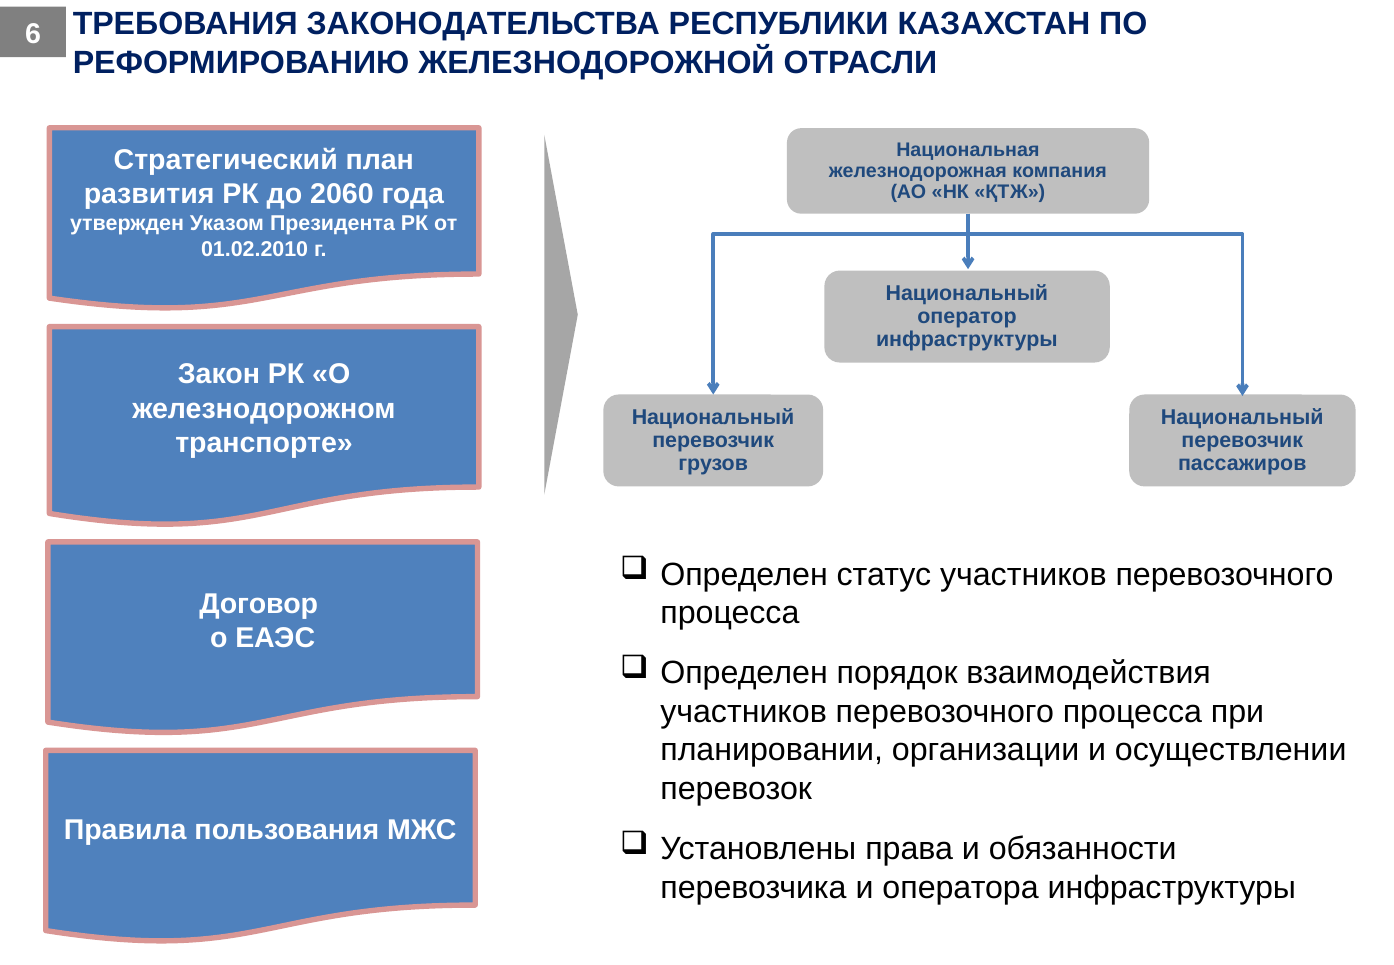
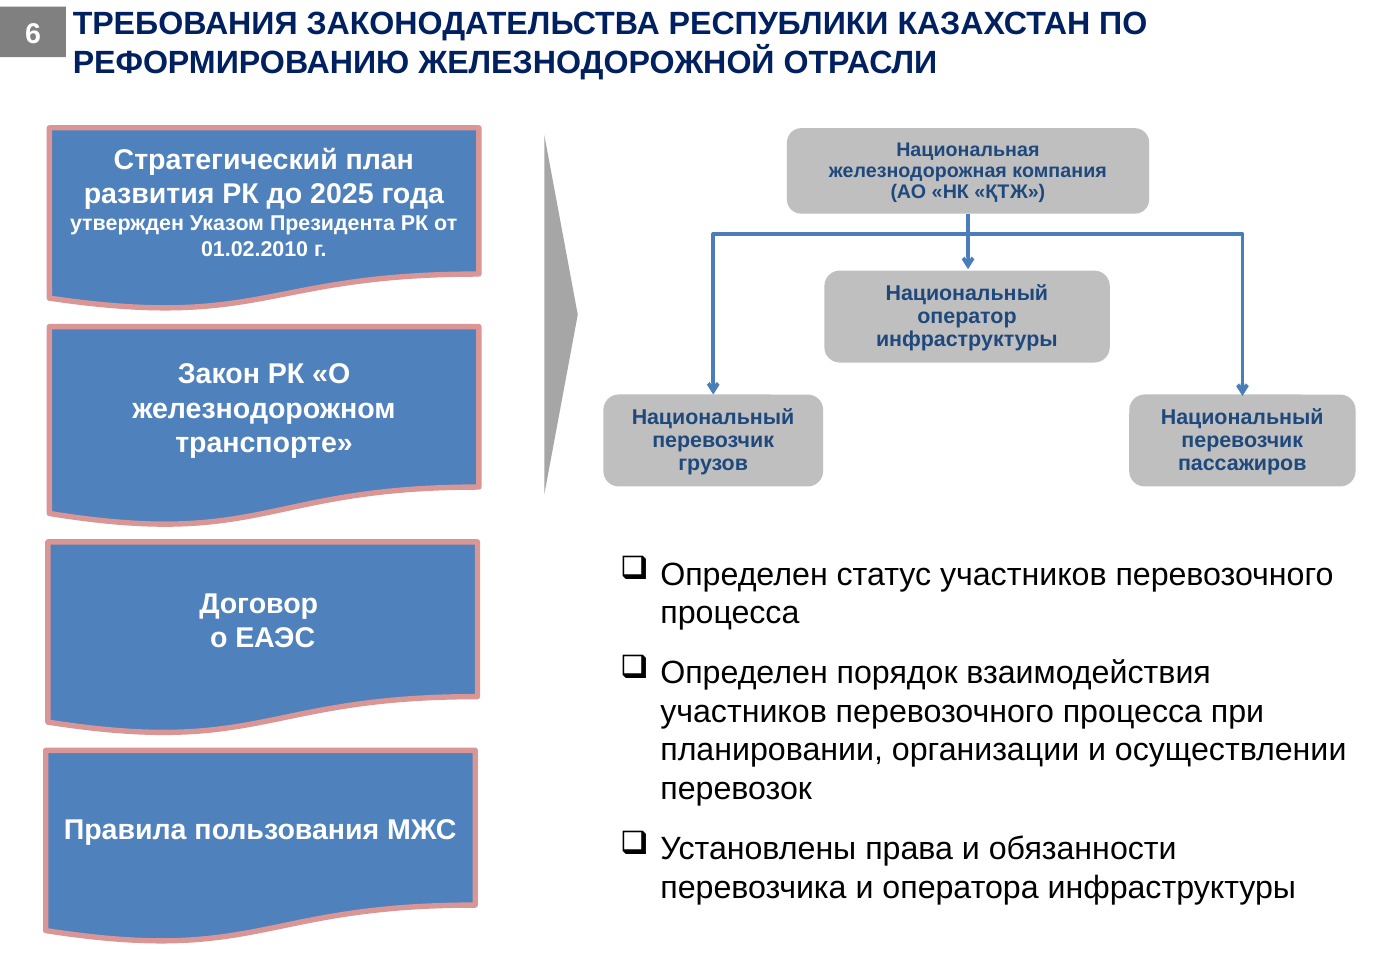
2060: 2060 -> 2025 (342, 194)
